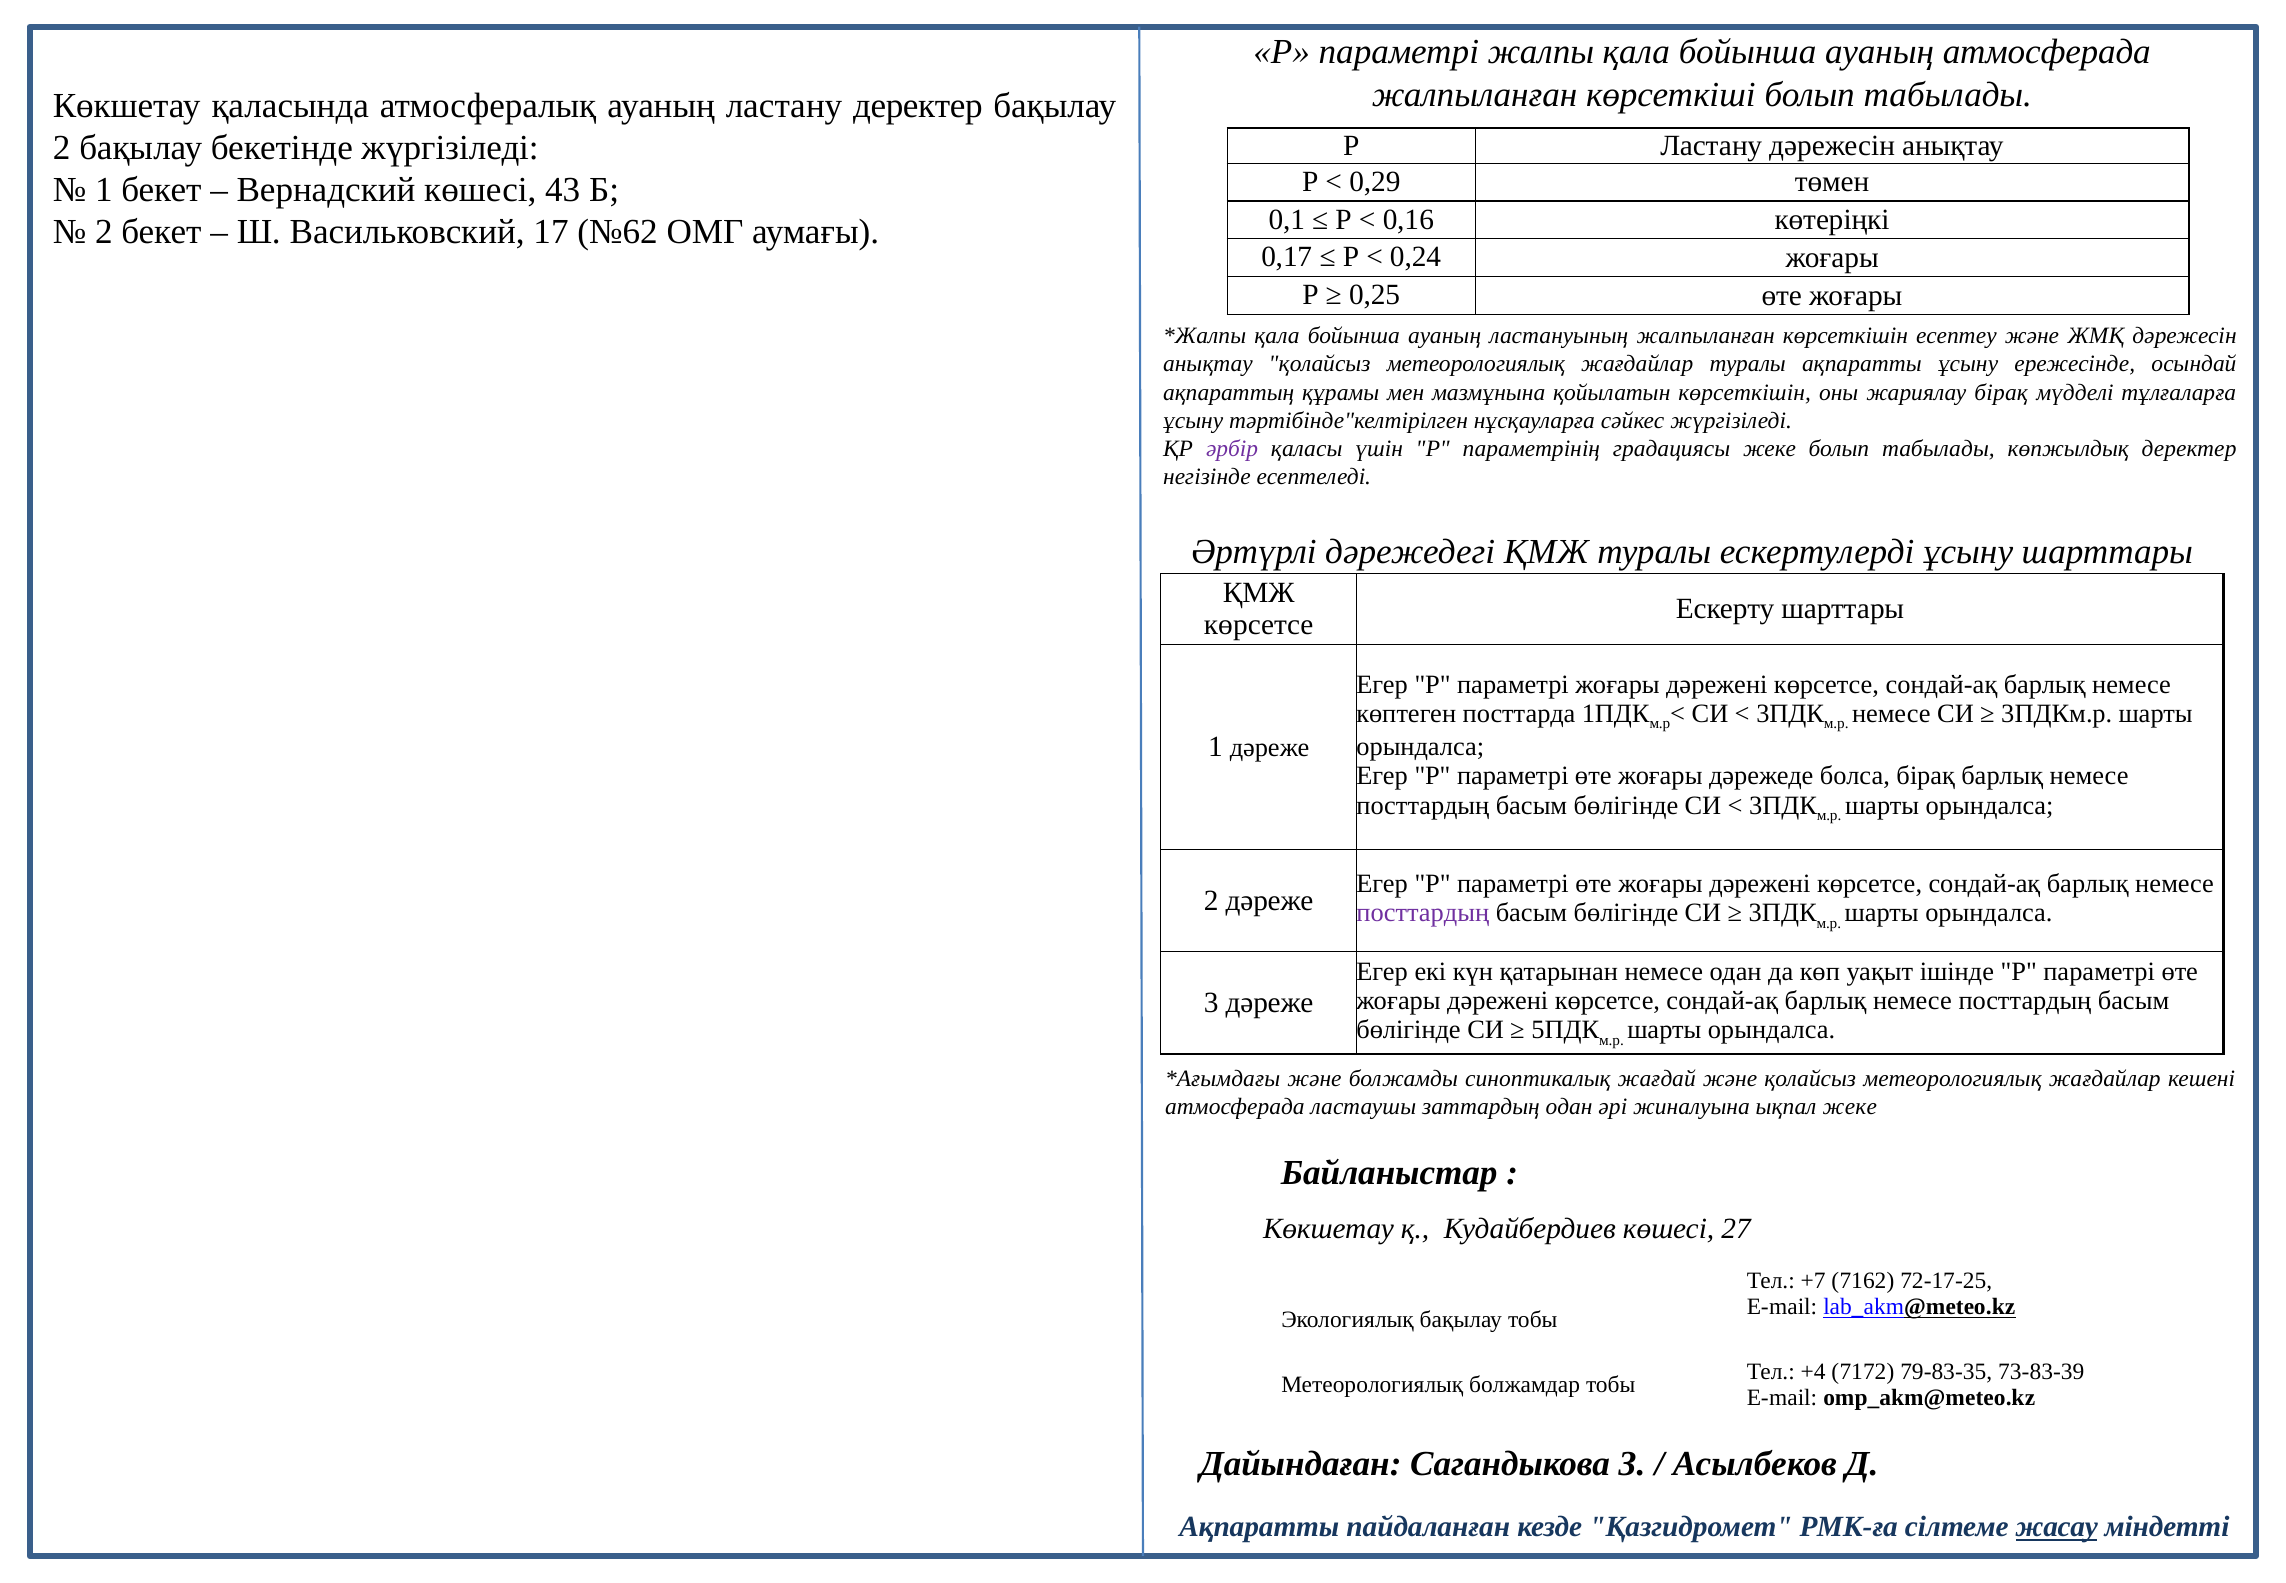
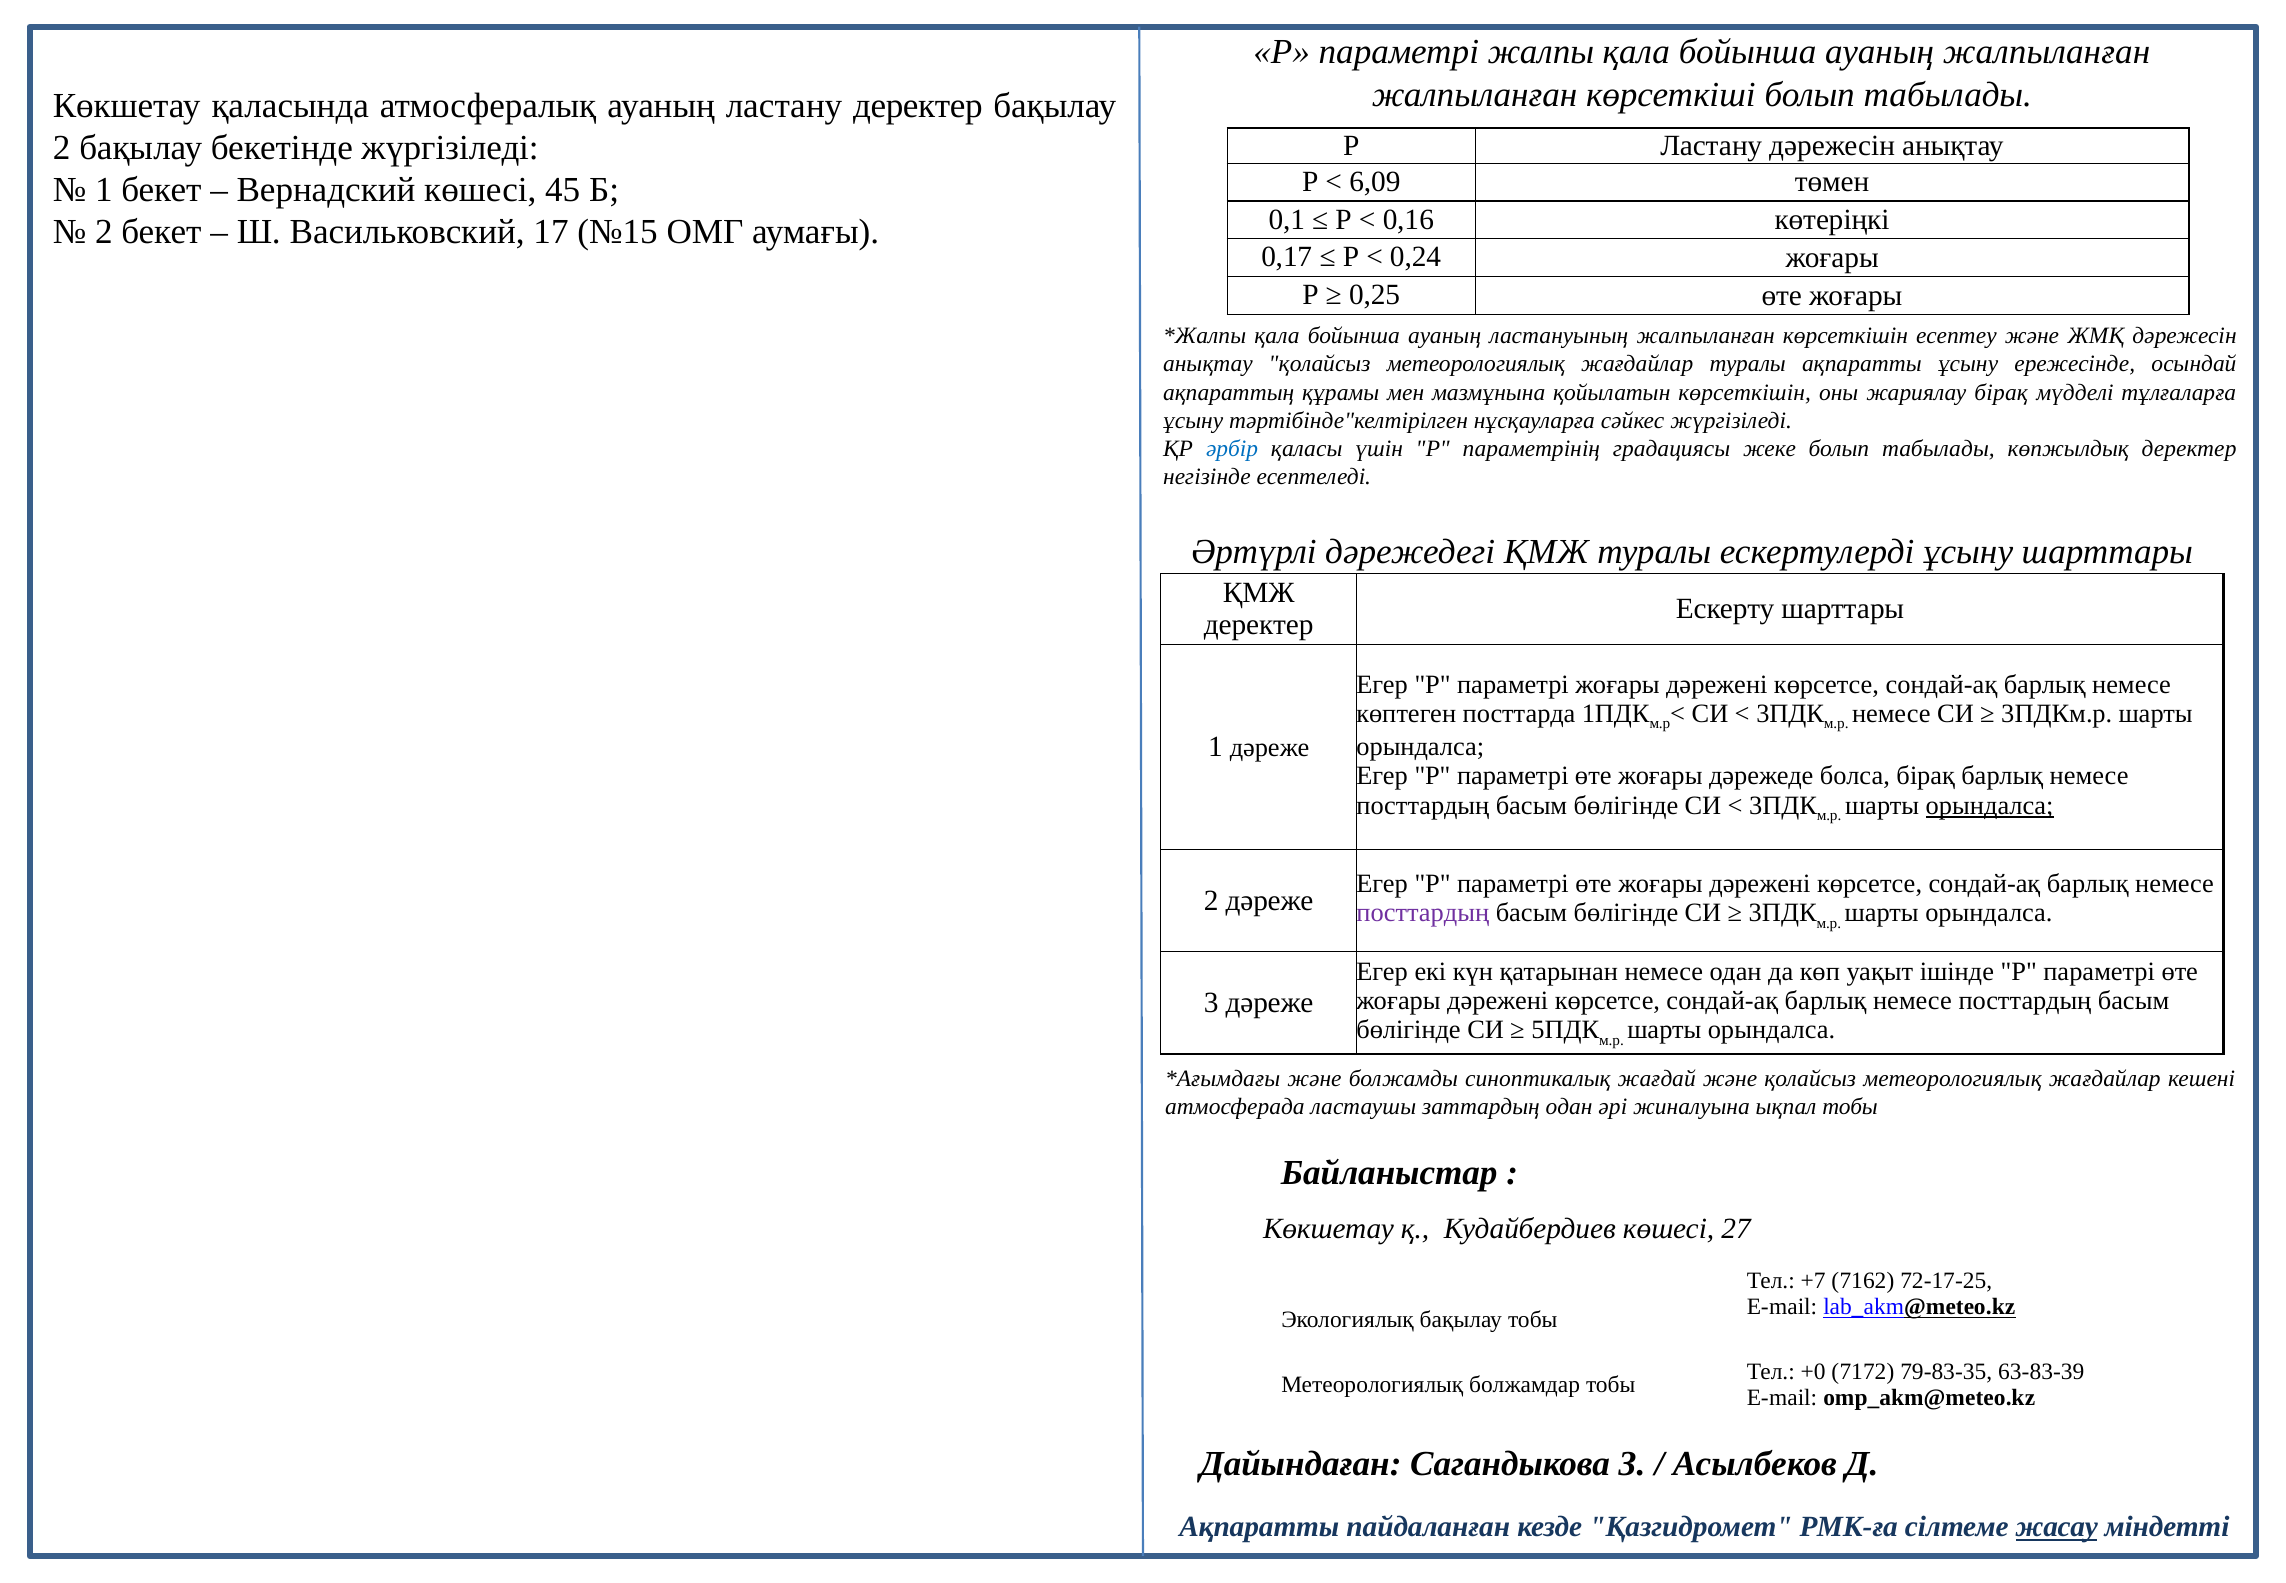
ауаның атмосферада: атмосферада -> жалпыланған (2047, 52)
0,29: 0,29 -> 6,09 (1375, 182)
43: 43 -> 45 (563, 190)
№62: №62 -> №15 (618, 232)
әрбір colour: purple -> blue (1232, 448)
көрсетсе: көрсетсе -> деректер (1259, 625)
орындалса underline: none -> present (1990, 805)
ықпал жеке: жеке -> тобы (1850, 1107)
+4: +4 -> +0 (1813, 1372)
73-83-39: 73-83-39 -> 63-83-39 (2041, 1372)
